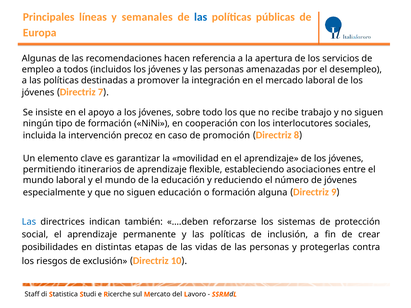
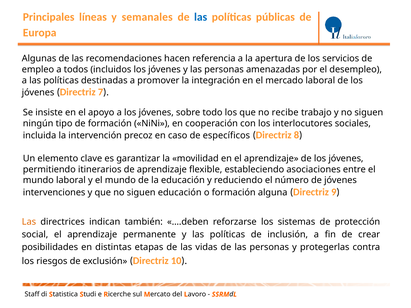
promoción: promoción -> específicos (226, 136)
especialmente: especialmente -> intervenciones (54, 193)
Las colour: blue -> orange (29, 222)
